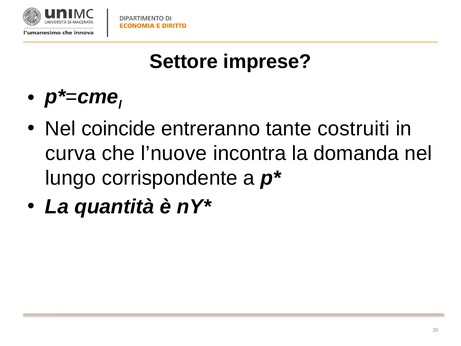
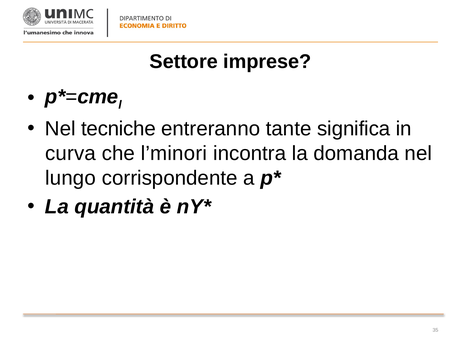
coincide: coincide -> tecniche (118, 129)
costruiti: costruiti -> significa (354, 129)
l’nuove: l’nuove -> l’minori (174, 153)
